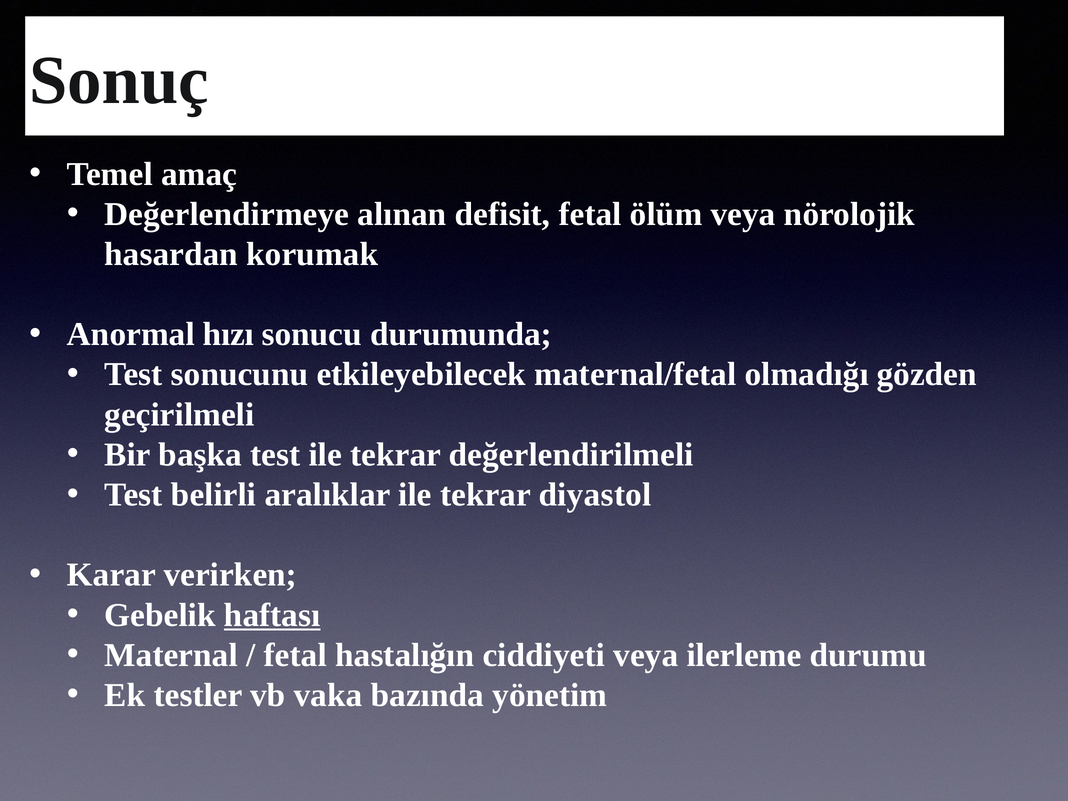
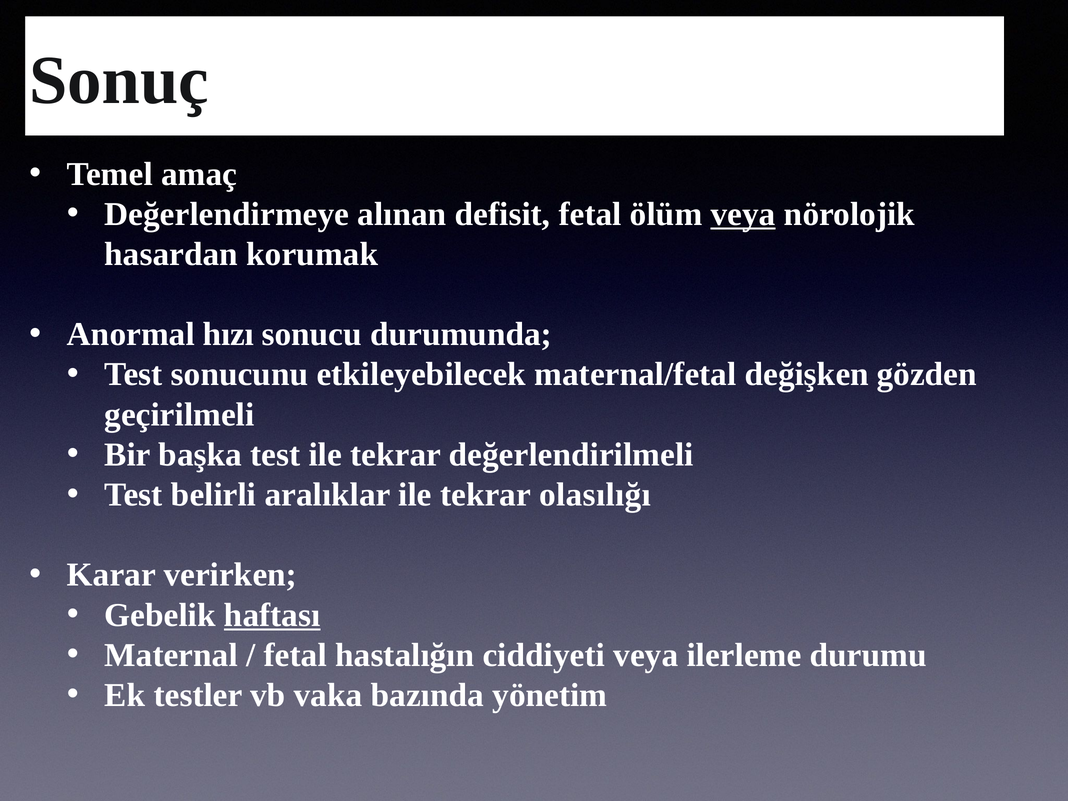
veya underline: none -> present (743, 214)
olmadığı: olmadığı -> değişken (807, 374)
diyastol: diyastol -> olasılığı (595, 495)
